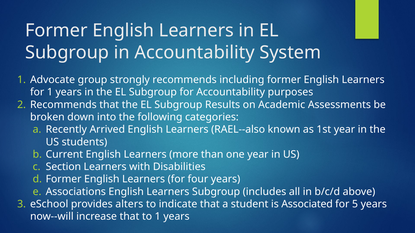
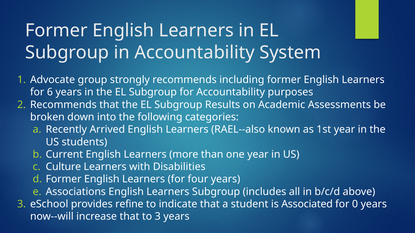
for 1: 1 -> 6 (50, 92)
Section: Section -> Culture (63, 167)
alters: alters -> refine (129, 204)
5: 5 -> 0 (355, 204)
to 1: 1 -> 3 (158, 217)
